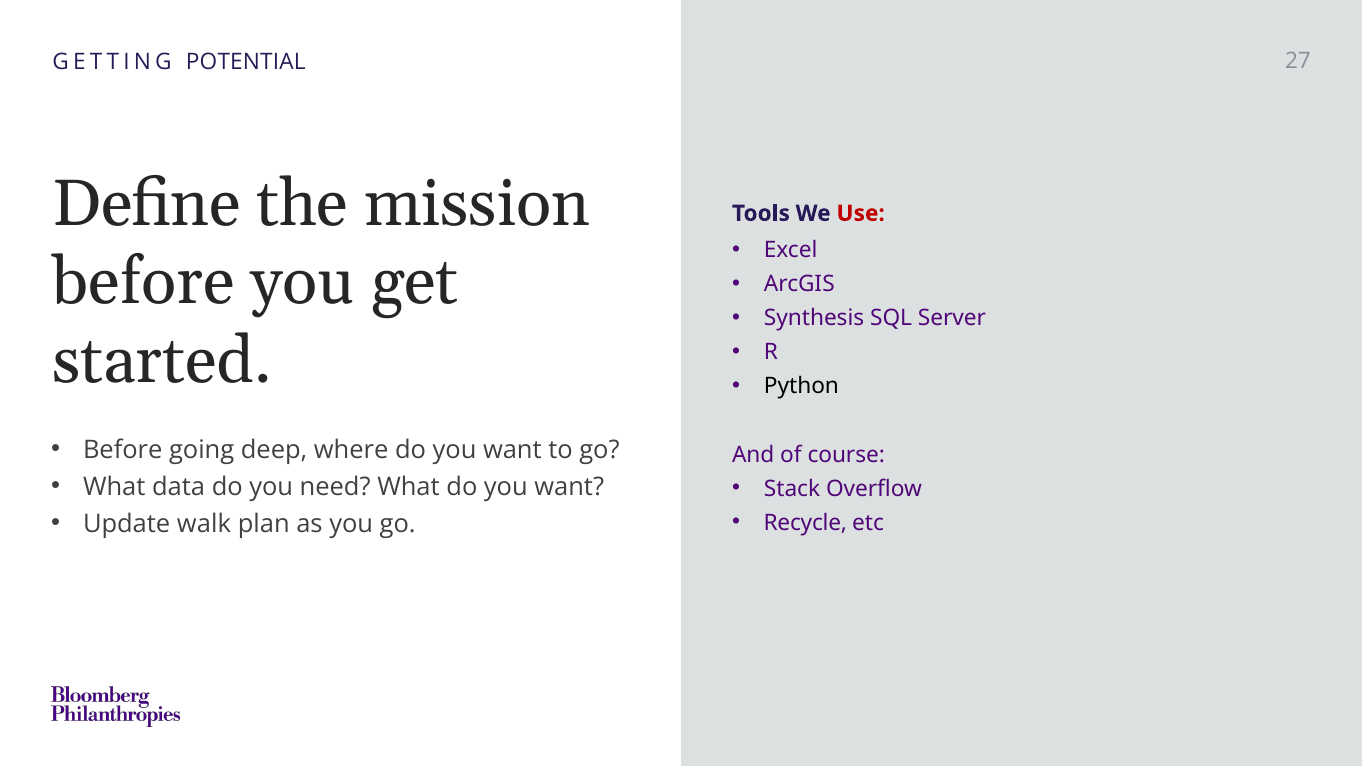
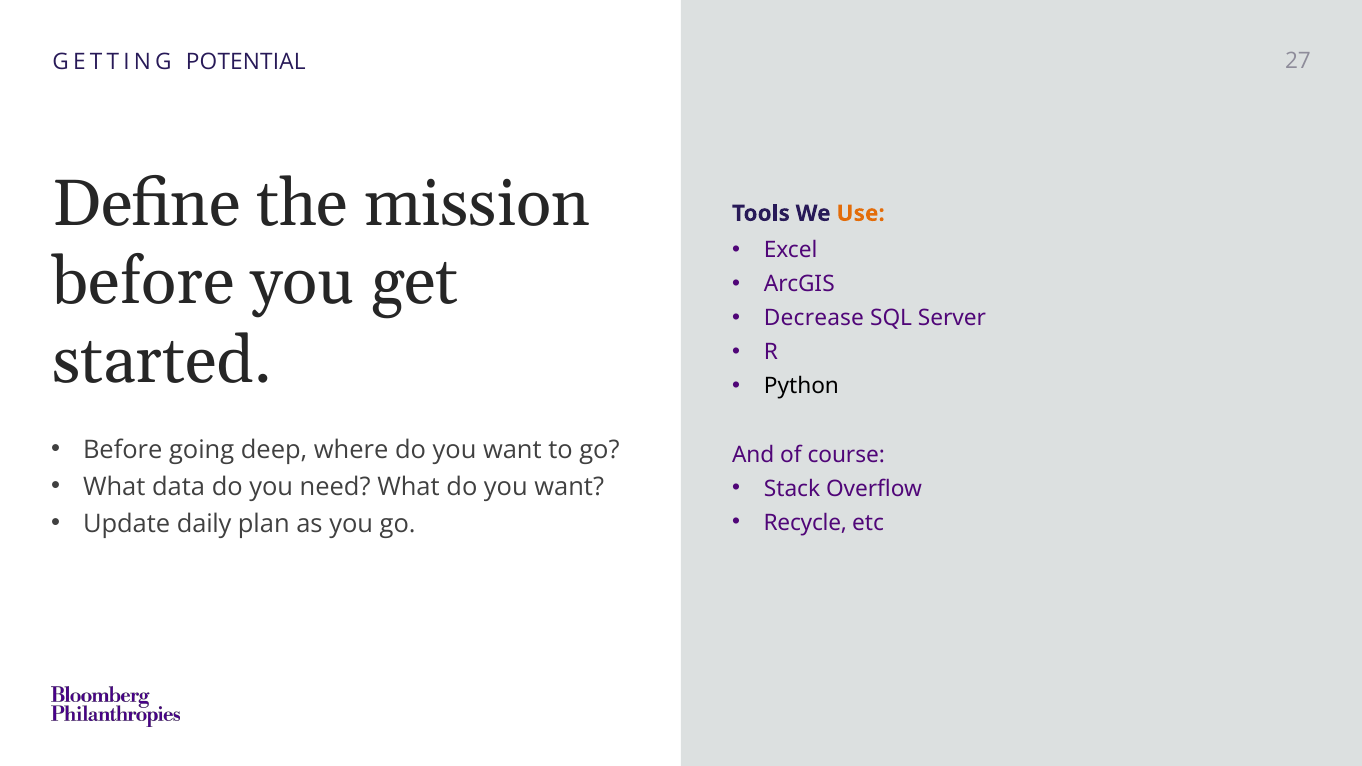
Use colour: red -> orange (861, 213)
Synthesis: Synthesis -> Decrease (814, 318)
walk: walk -> daily (204, 524)
